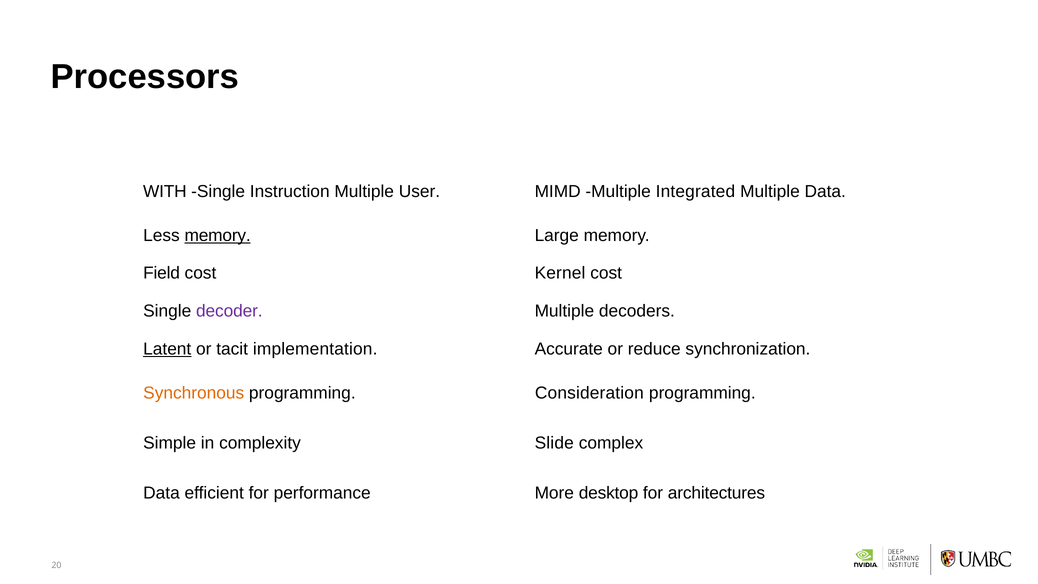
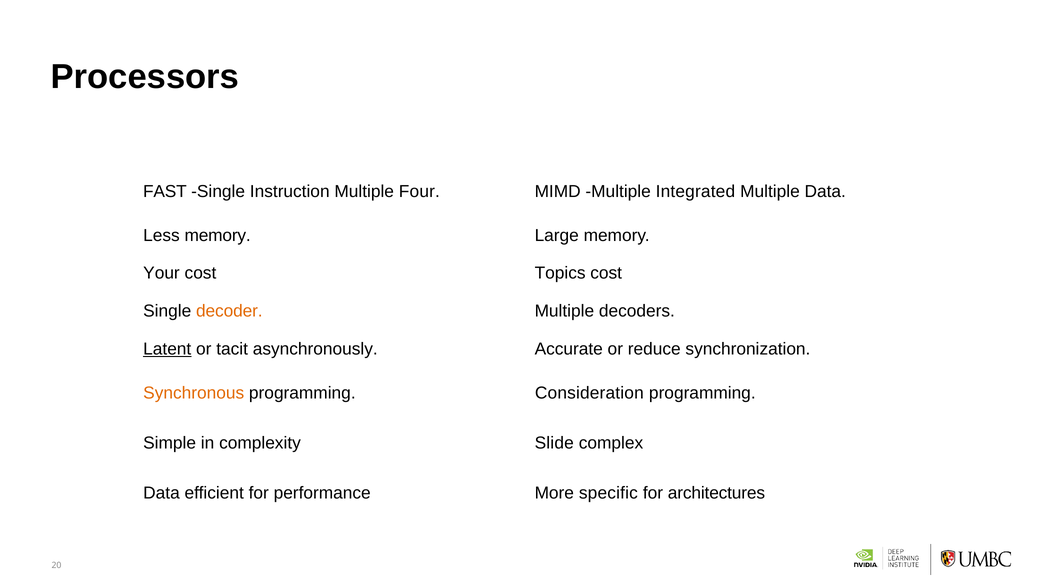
WITH: WITH -> FAST (165, 191)
User: User -> Four (419, 191)
memory underline: present -> none (218, 235)
Field: Field -> Your (161, 273)
Kernel: Kernel -> Topics (560, 273)
decoder colour: purple -> orange (229, 311)
implementation: implementation -> asynchronously (315, 349)
desktop: desktop -> specific (608, 493)
